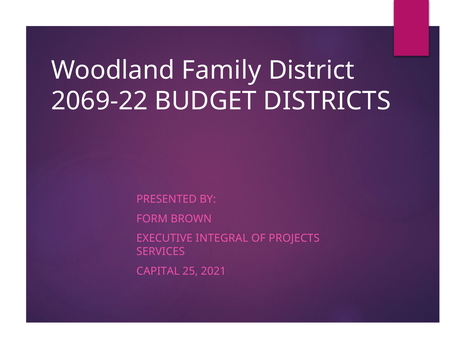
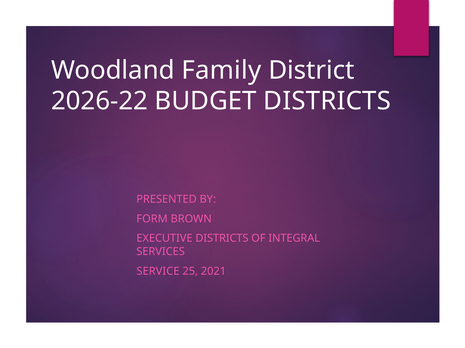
2069-22: 2069-22 -> 2026-22 (100, 101)
EXECUTIVE INTEGRAL: INTEGRAL -> DISTRICTS (222, 239)
PROJECTS: PROJECTS -> INTEGRAL (294, 239)
CAPITAL: CAPITAL -> SERVICE (158, 272)
